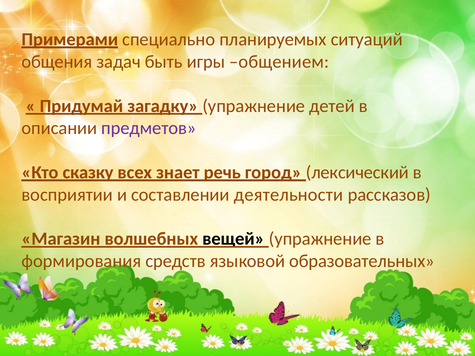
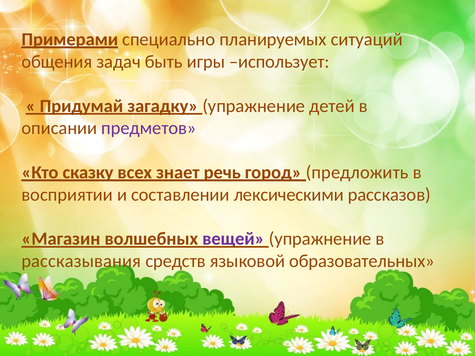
общением: общением -> использует (279, 62)
лексический: лексический -> предложить (357, 173)
деятельности: деятельности -> лексическими (289, 195)
вещей colour: black -> purple (233, 239)
формирования: формирования -> рассказывания (81, 261)
